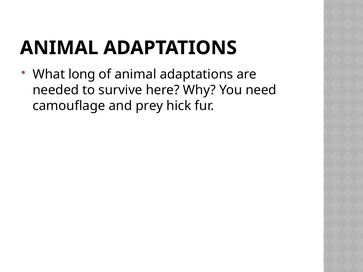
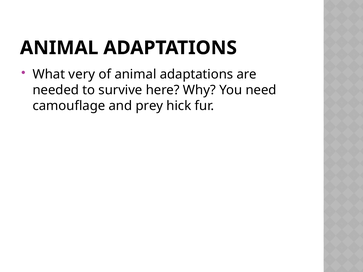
long: long -> very (82, 74)
